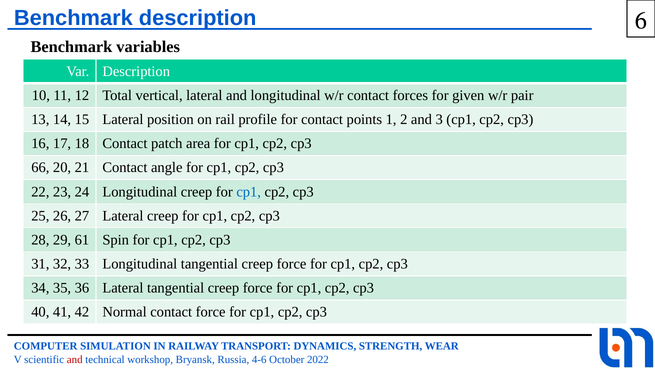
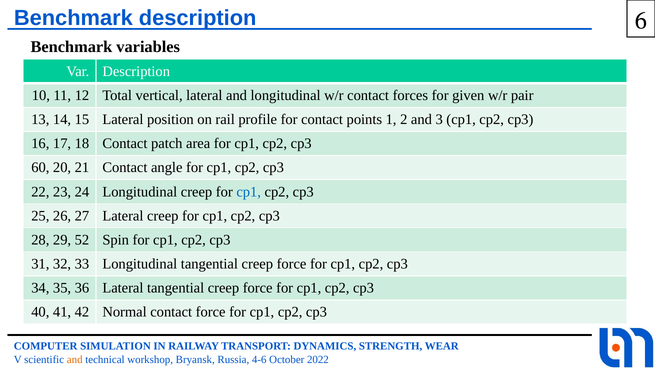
66: 66 -> 60 (40, 167)
61: 61 -> 52 (82, 240)
and colour: red -> orange (75, 359)
